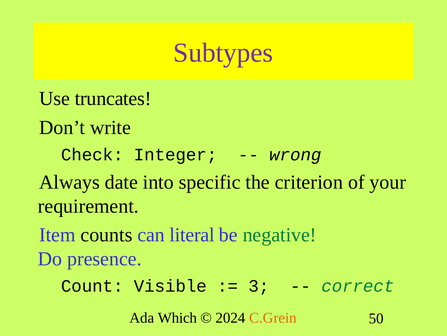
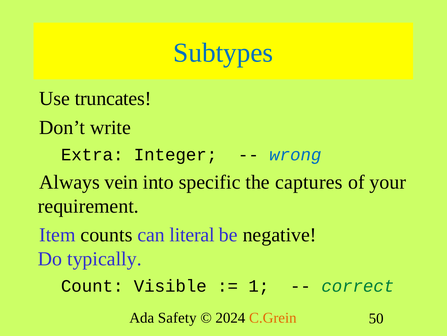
Subtypes colour: purple -> blue (223, 53)
Check: Check -> Extra (92, 154)
wrong colour: black -> blue (295, 154)
date: date -> vein (121, 182)
criterion: criterion -> captures (309, 182)
negative colour: green -> black (280, 234)
presence: presence -> typically (104, 258)
3: 3 -> 1 (259, 285)
Which: Which -> Safety (177, 317)
